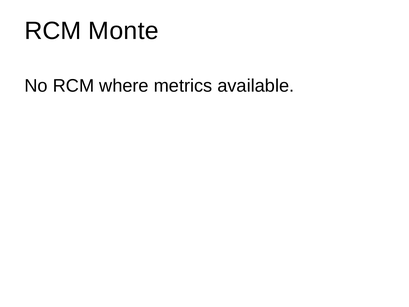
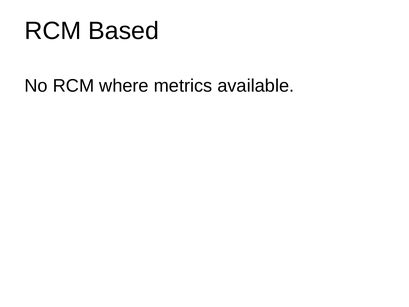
Monte: Monte -> Based (124, 31)
